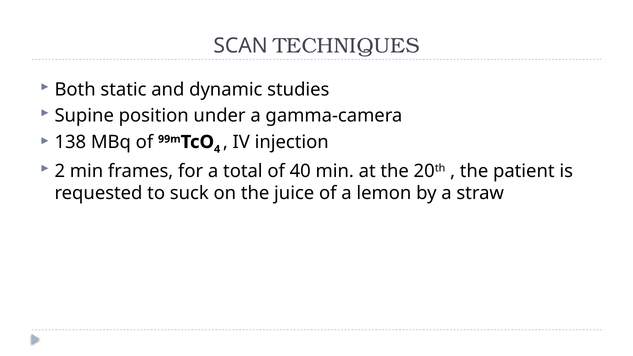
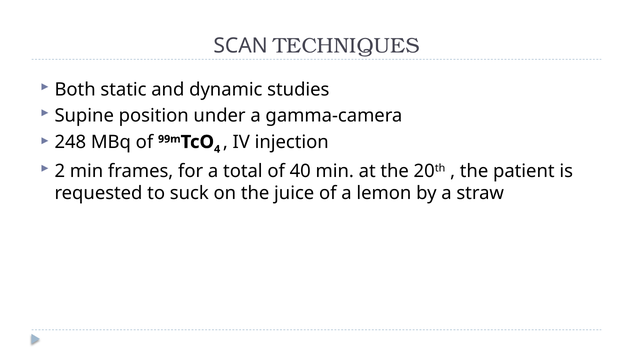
138: 138 -> 248 (70, 142)
